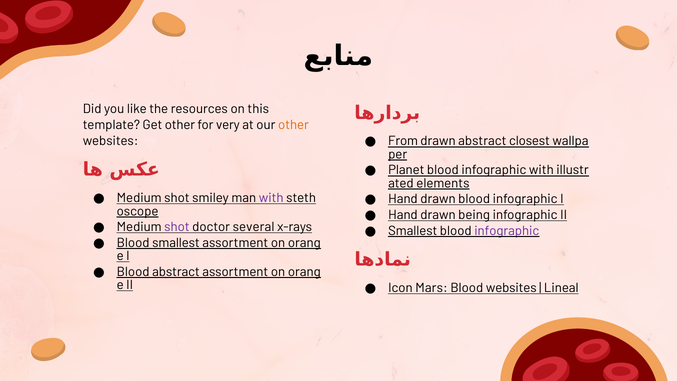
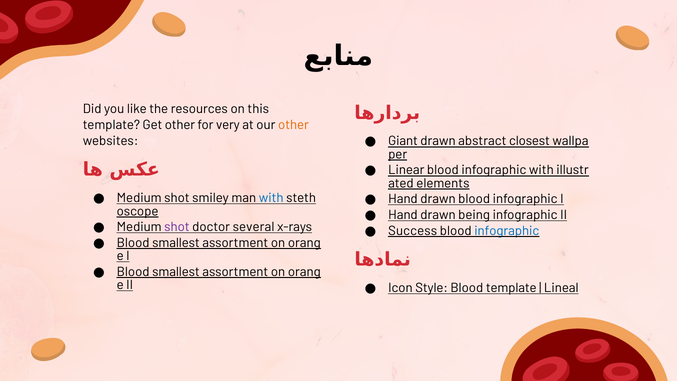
From: From -> Giant (403, 141)
Planet: Planet -> Linear (406, 170)
with colour: purple -> blue (271, 198)
Smallest: Smallest -> Success (413, 231)
infographic colour: purple -> blue (507, 231)
abstract: abstract -> smallest (176, 272)
Mars: Mars -> Style (432, 288)
Blood websites: websites -> template (511, 288)
